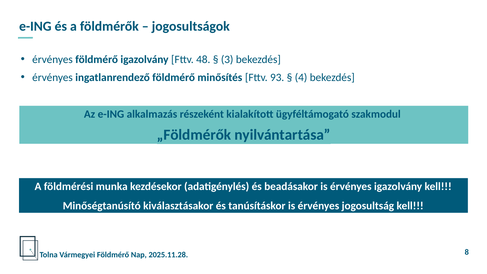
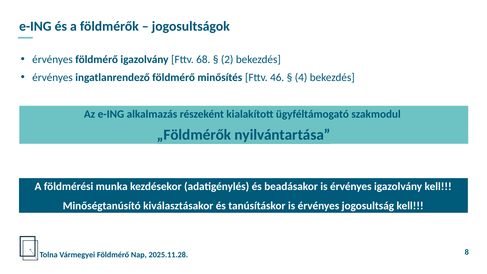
48: 48 -> 68 (203, 59)
3: 3 -> 2 (227, 59)
93: 93 -> 46 (277, 77)
